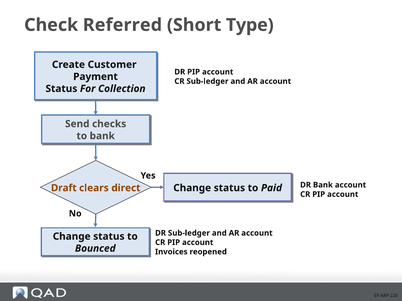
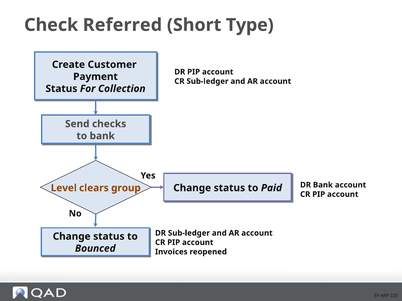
Draft: Draft -> Level (64, 188)
direct: direct -> group (126, 188)
